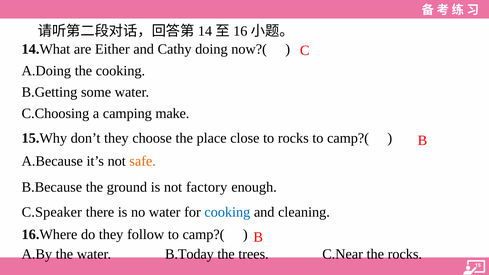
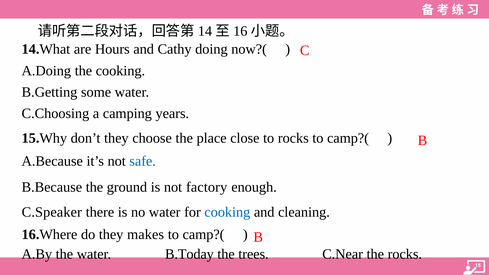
Either: Either -> Hours (112, 49)
make: make -> years (172, 114)
safe colour: orange -> blue (143, 161)
follow: follow -> makes (146, 235)
